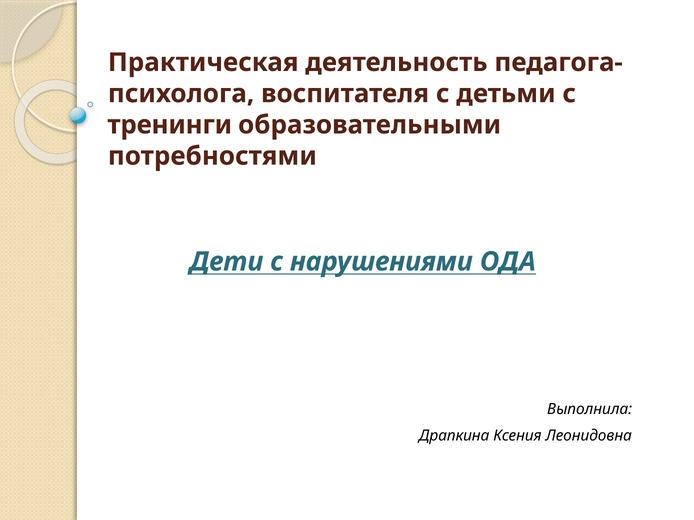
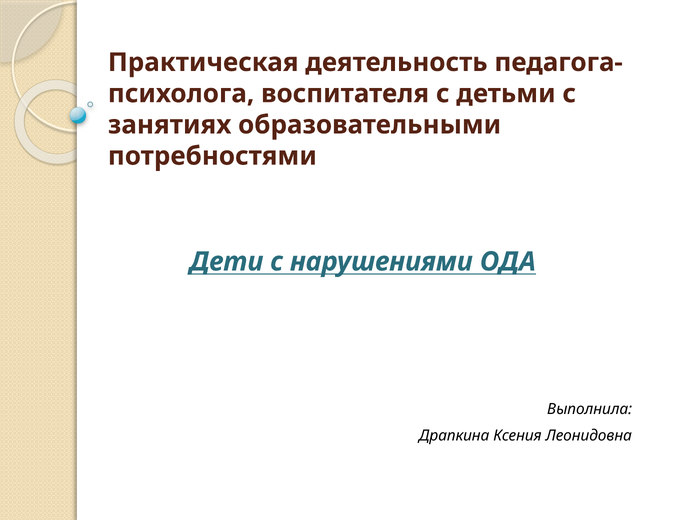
тренинги: тренинги -> занятиях (170, 125)
